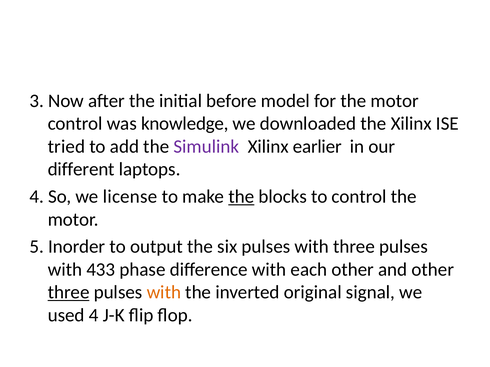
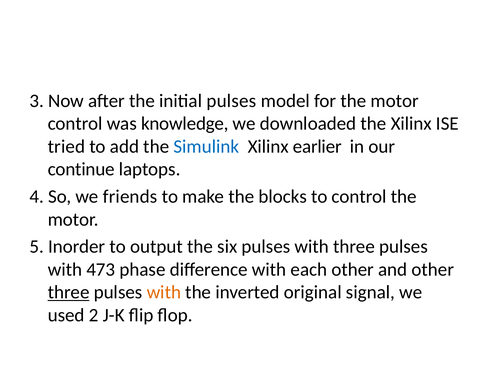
initial before: before -> pulses (231, 101)
Simulink colour: purple -> blue (206, 147)
different: different -> continue (81, 170)
license: license -> friends (130, 197)
the underline: present -> none (241, 197)
433: 433 -> 473 (101, 270)
used 4: 4 -> 2 (94, 316)
